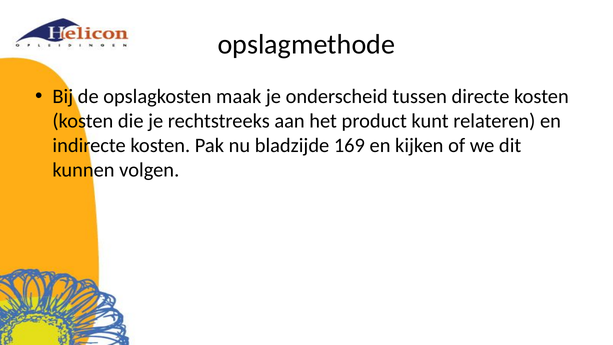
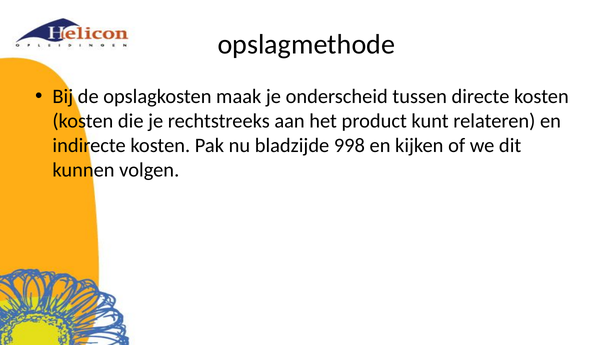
169: 169 -> 998 (349, 145)
